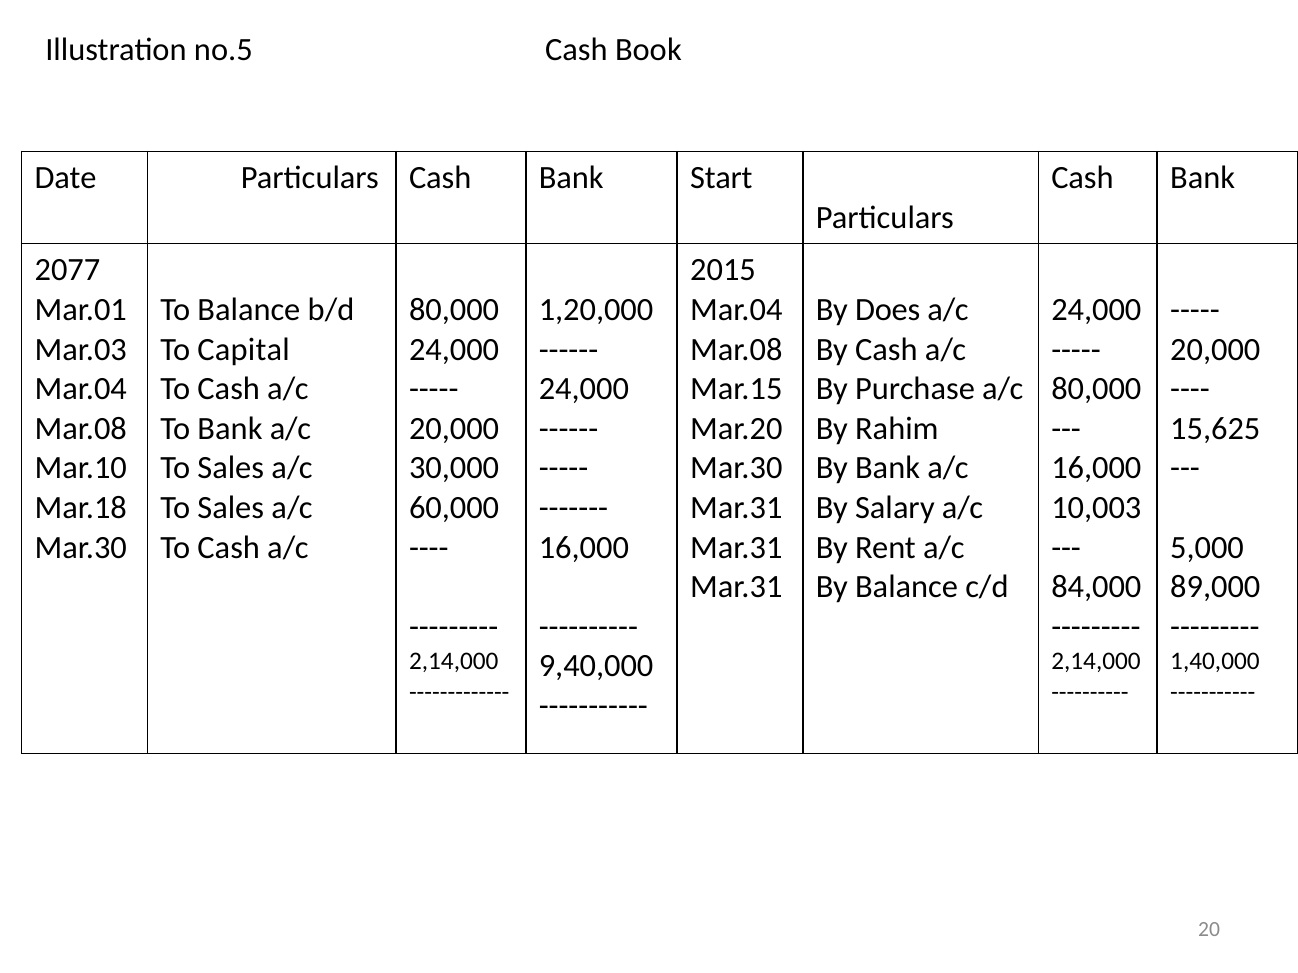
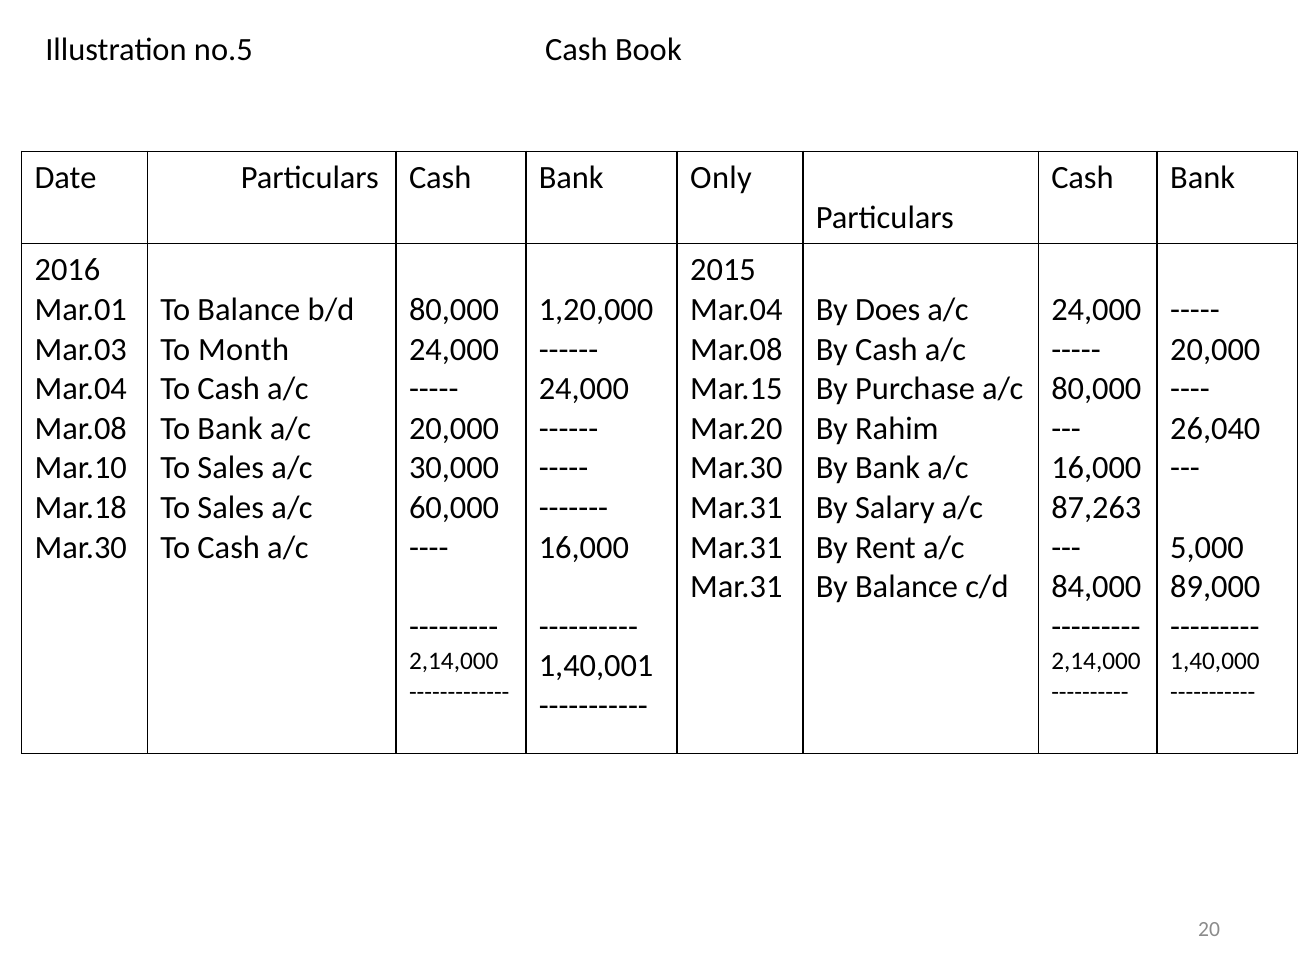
Start: Start -> Only (721, 178)
2077: 2077 -> 2016 (67, 270)
Capital: Capital -> Month (244, 350)
15,625: 15,625 -> 26,040 (1215, 429)
10,003: 10,003 -> 87,263 (1096, 508)
9,40,000: 9,40,000 -> 1,40,001 (596, 666)
